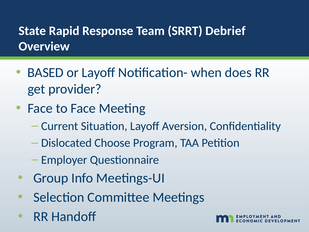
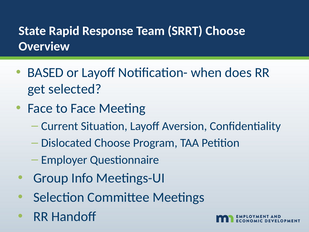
SRRT Debrief: Debrief -> Choose (225, 31)
provider: provider -> selected (75, 89)
